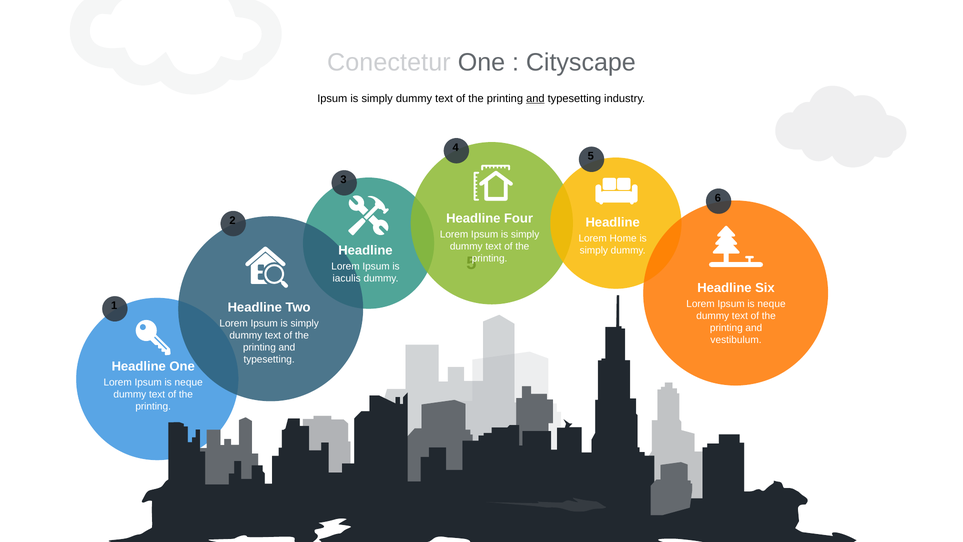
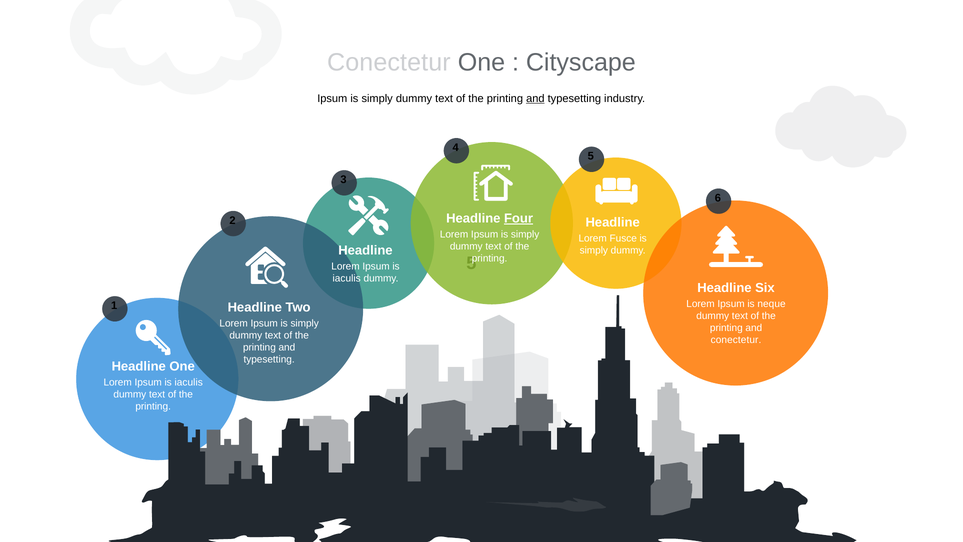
Four underline: none -> present (519, 218)
Home: Home -> Fusce (623, 238)
vestibulum: vestibulum -> conectetur (736, 340)
neque: neque -> iaculis (189, 382)
